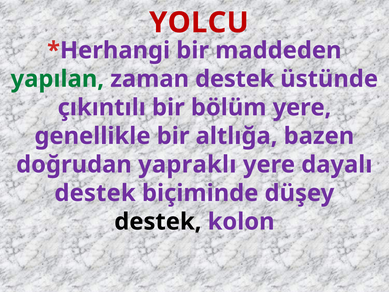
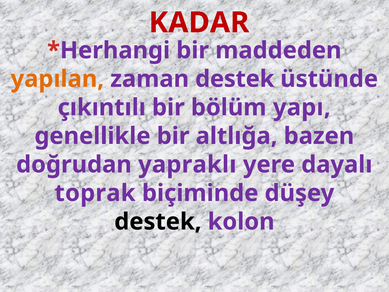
YOLCU: YOLCU -> KADAR (199, 23)
yapılan colour: green -> orange (57, 79)
bölüm yere: yere -> yapı (302, 107)
destek: destek -> toprak (95, 193)
